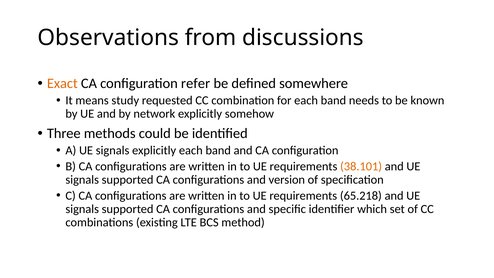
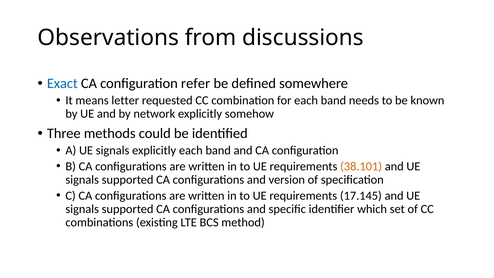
Exact colour: orange -> blue (62, 83)
study: study -> letter (125, 101)
65.218: 65.218 -> 17.145 (361, 196)
